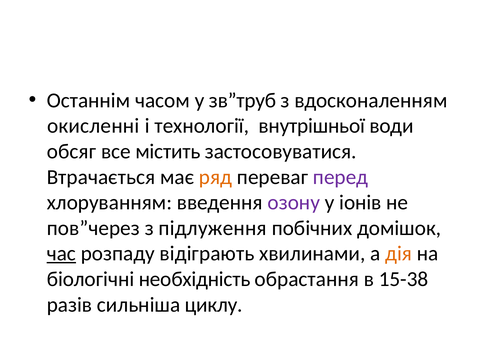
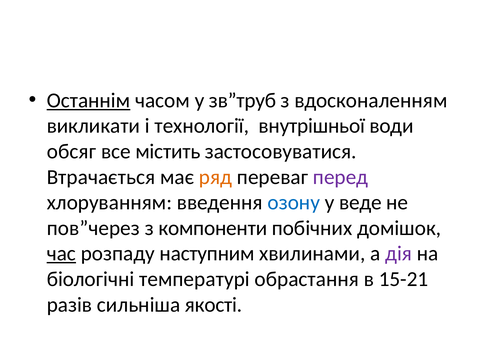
Останнім underline: none -> present (88, 100)
окисленні: окисленні -> викликати (93, 126)
озону colour: purple -> blue (294, 203)
іонів: іонів -> веде (360, 203)
підлуження: підлуження -> компоненти (213, 228)
відіграють: відіграють -> наступним (207, 254)
дія colour: orange -> purple (399, 254)
необхідність: необхідність -> температурі (194, 279)
15-38: 15-38 -> 15-21 (404, 279)
циклу: циклу -> якості (214, 305)
